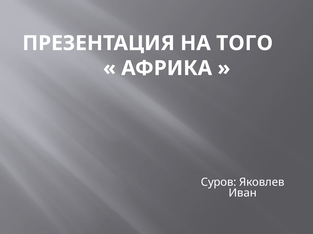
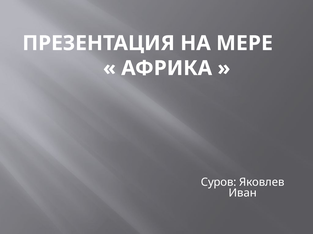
ТОГО: ТОГО -> МЕРЕ (245, 43)
